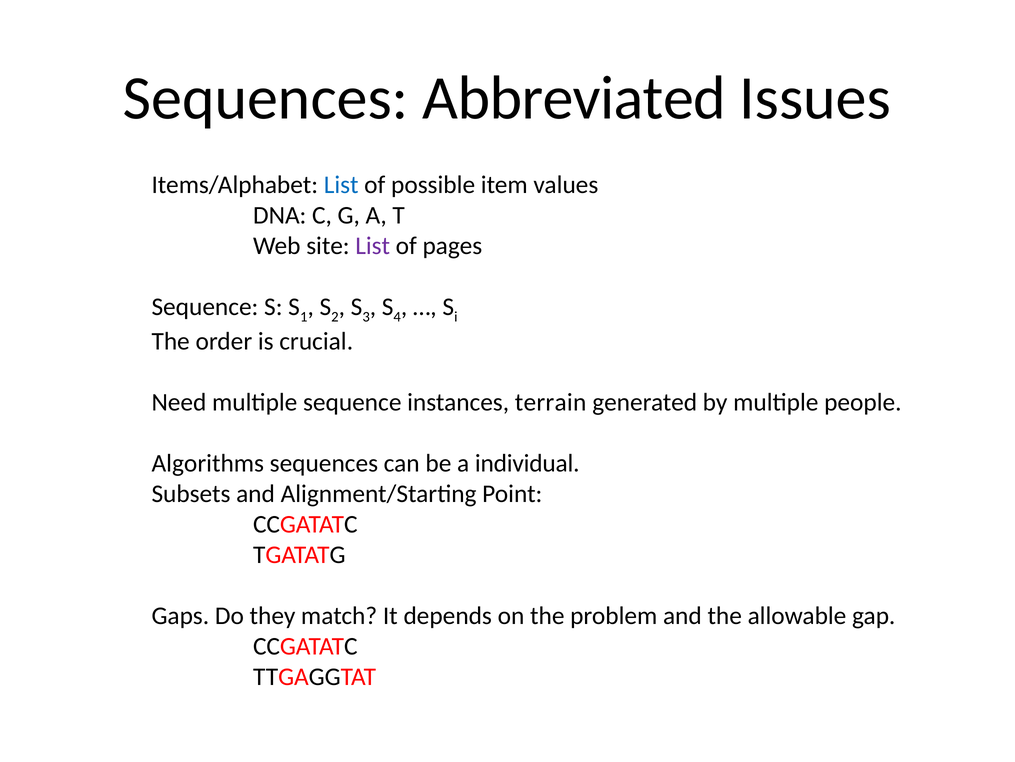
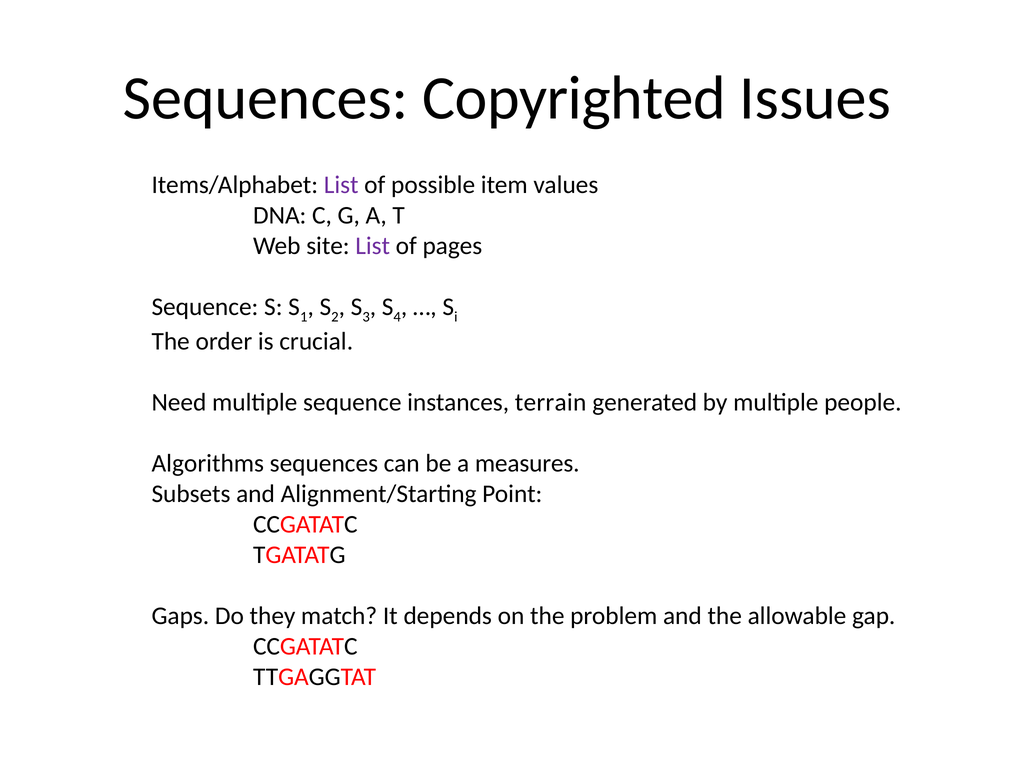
Abbreviated: Abbreviated -> Copyrighted (574, 98)
List colour: blue -> purple (341, 185)
individual: individual -> measures (527, 463)
